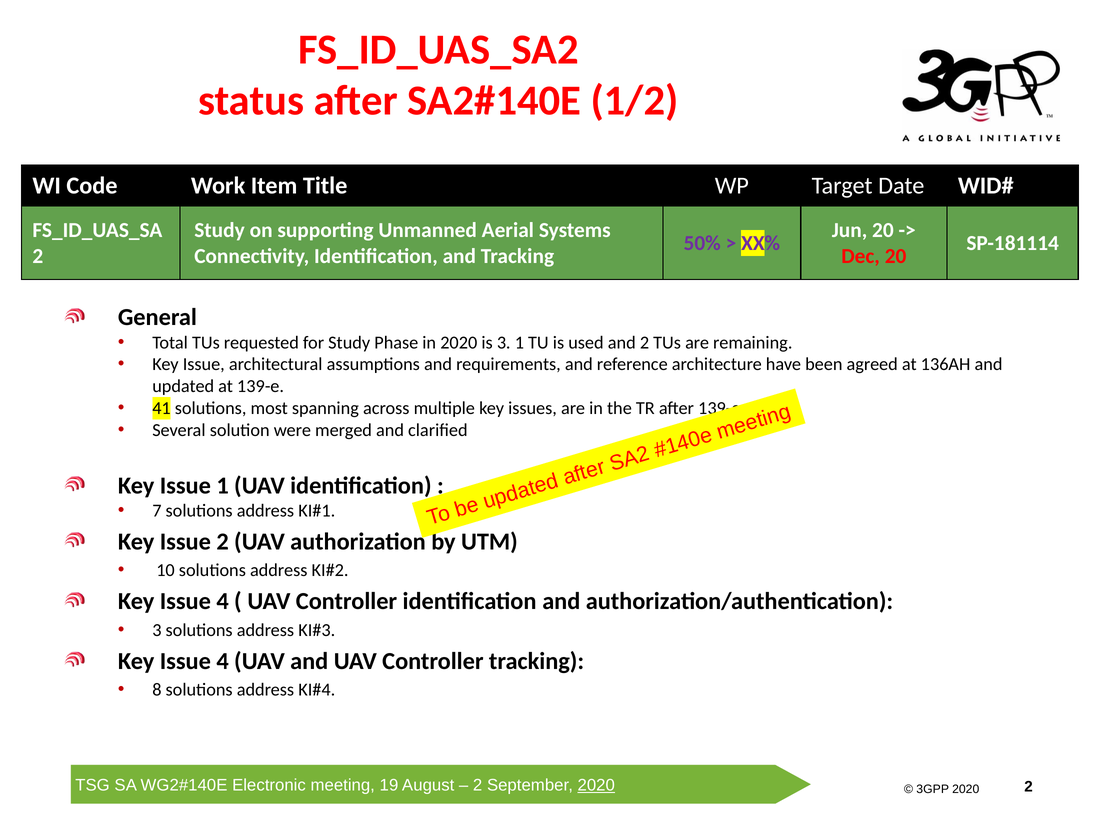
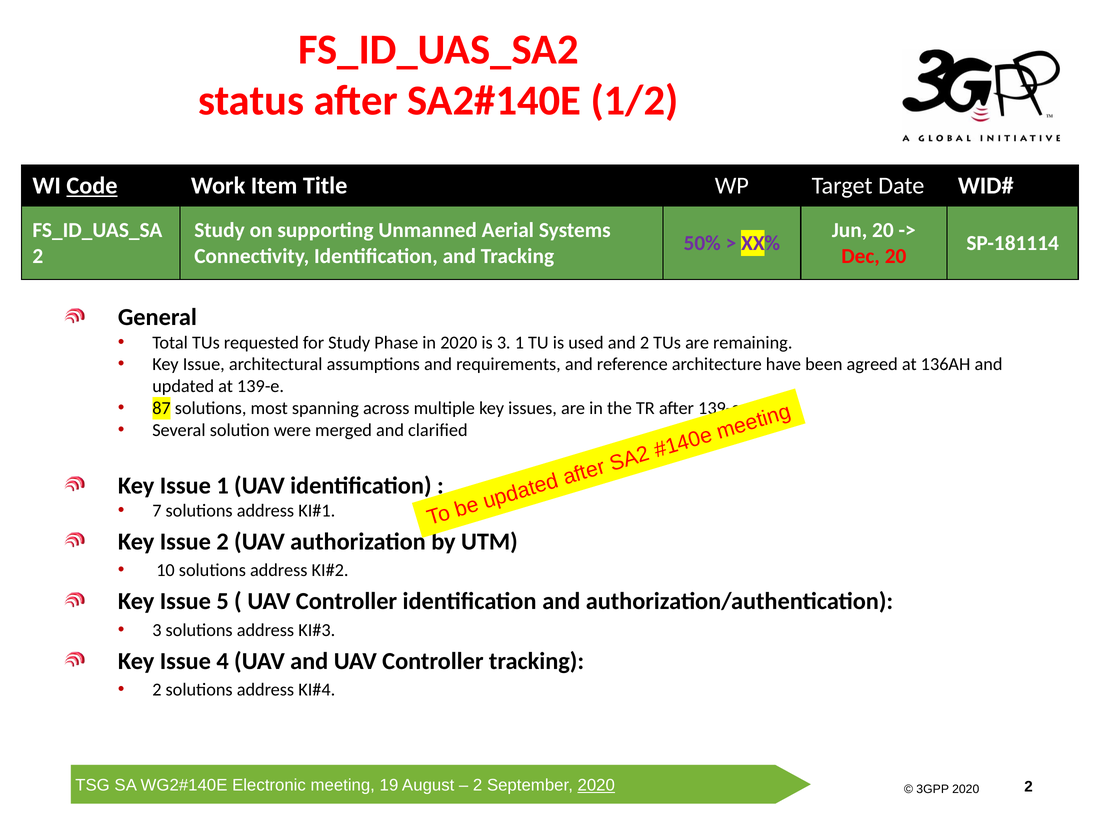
Code underline: none -> present (92, 186)
41: 41 -> 87 (162, 408)
4: 4 -> 5 (223, 601)
8: 8 -> 2 (157, 690)
